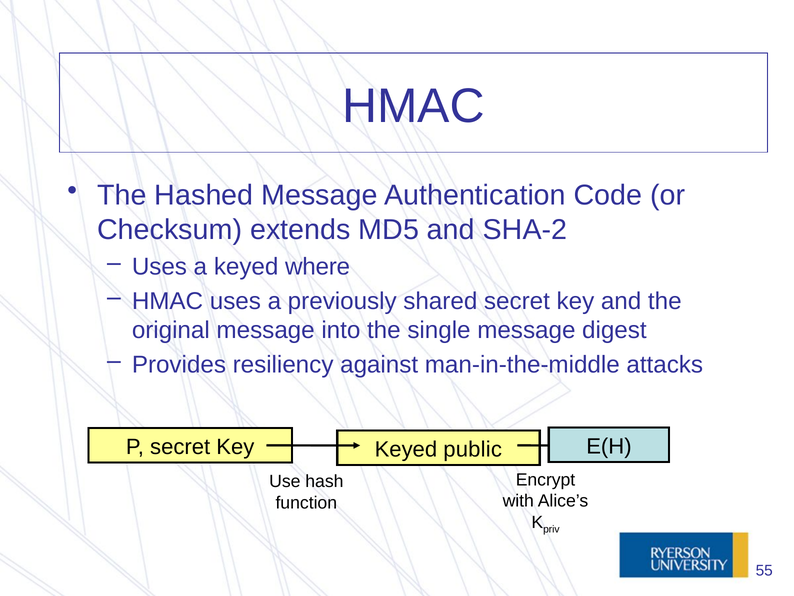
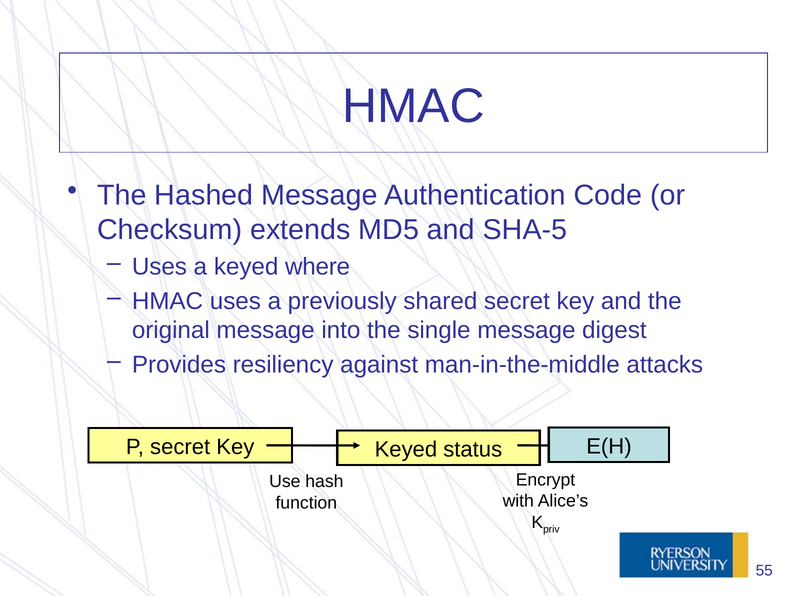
SHA-2: SHA-2 -> SHA-5 (525, 230)
public: public -> status (473, 449)
